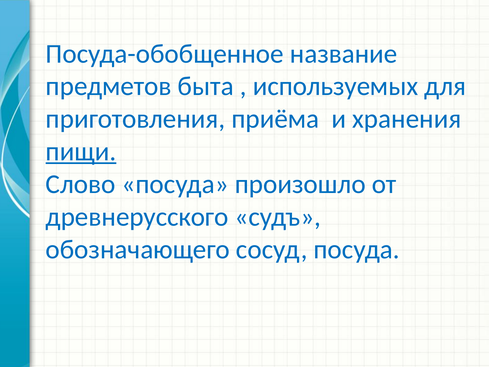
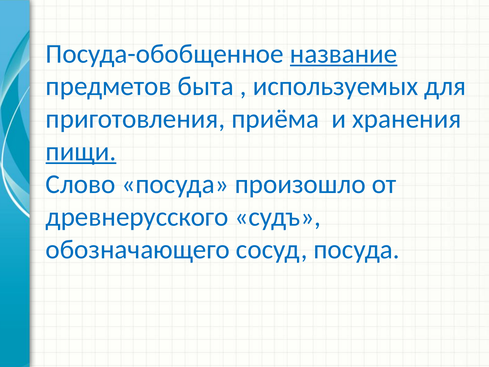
название underline: none -> present (344, 54)
